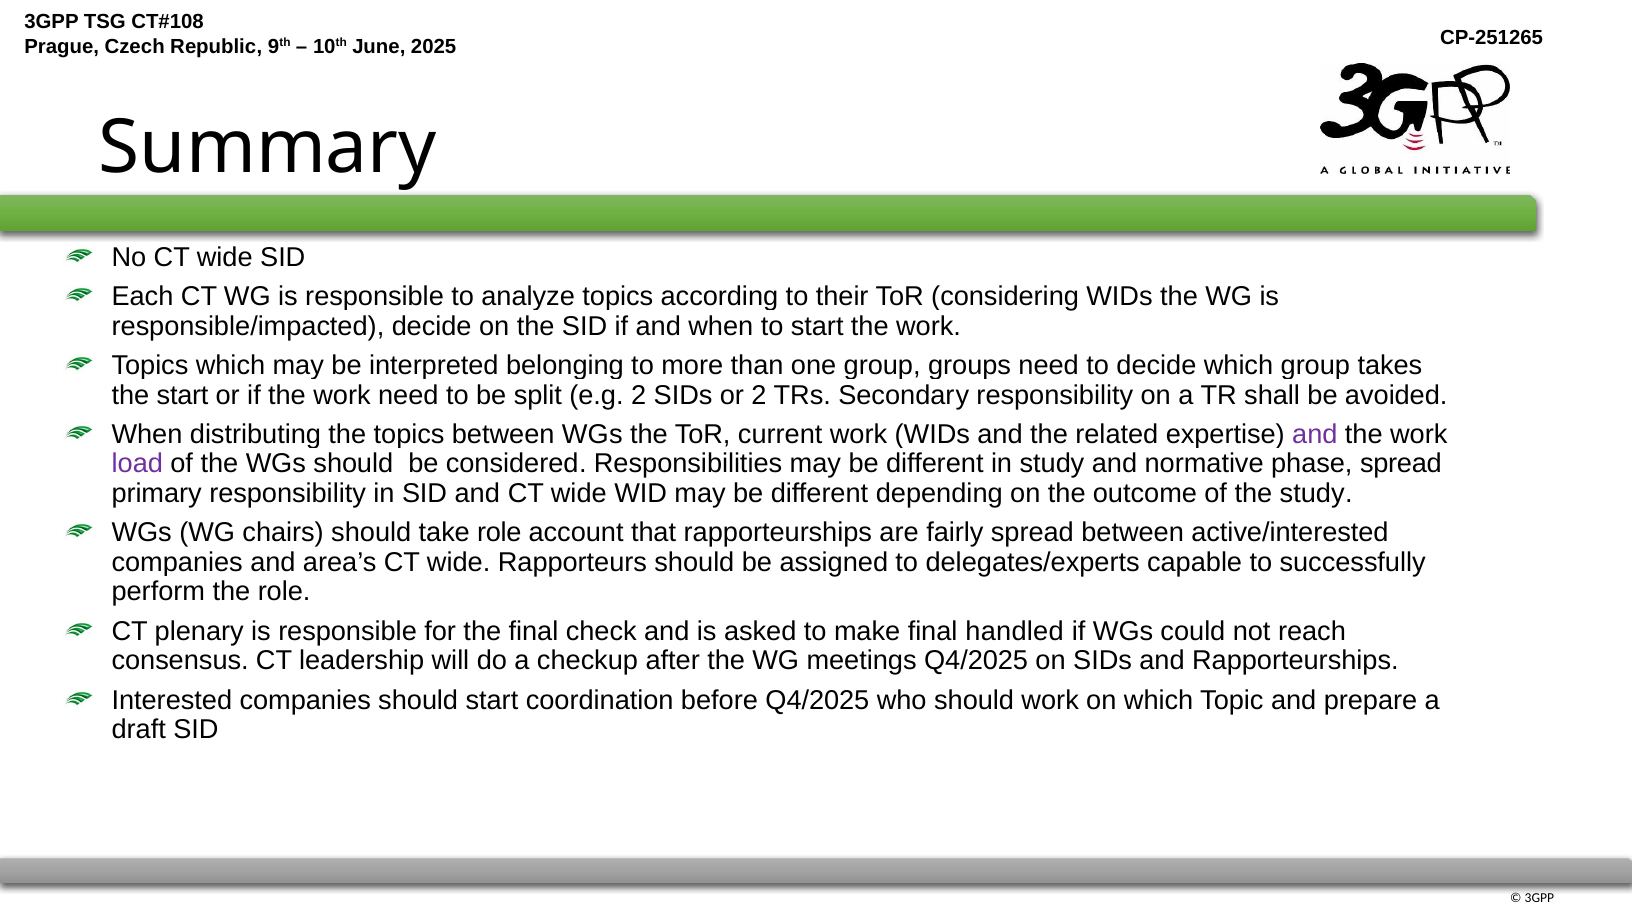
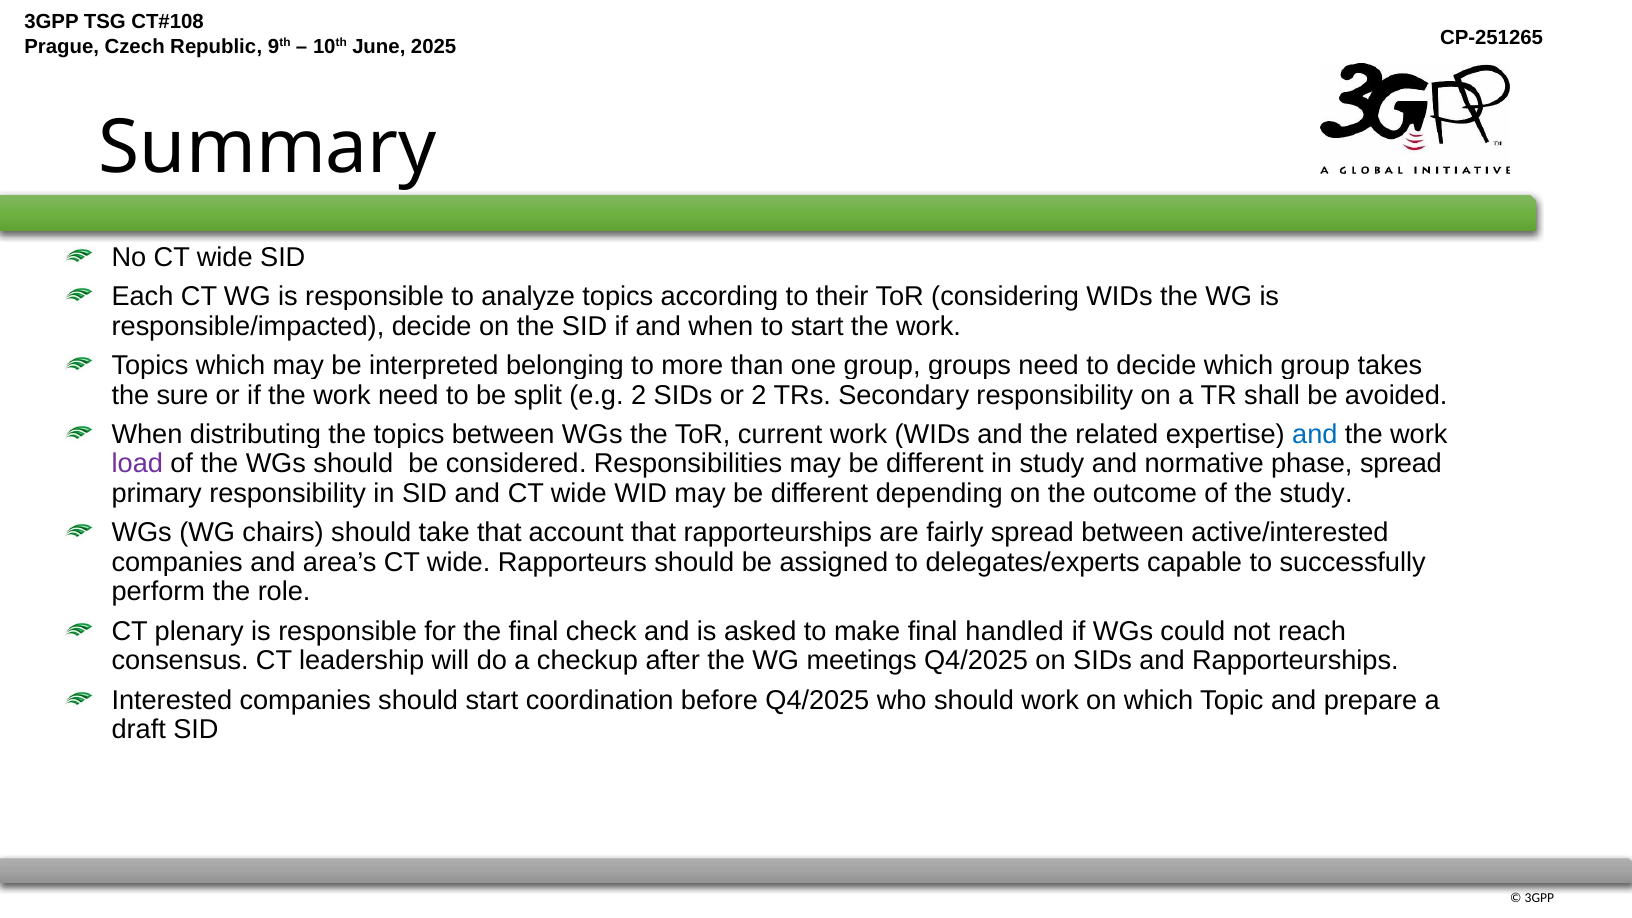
the start: start -> sure (183, 395)
and colour: purple -> blue (1315, 435)
take role: role -> that (499, 533)
